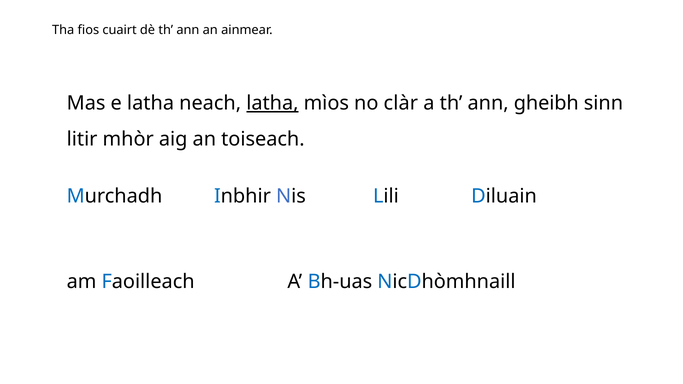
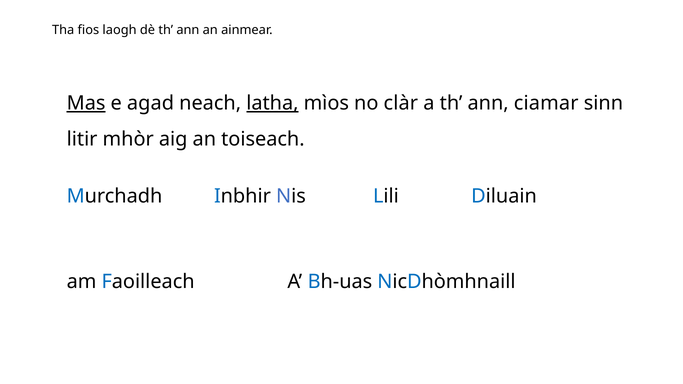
cuairt: cuairt -> laogh (120, 30)
Mas underline: none -> present (86, 103)
e latha: latha -> agad (151, 103)
gheibh: gheibh -> ciamar (546, 103)
